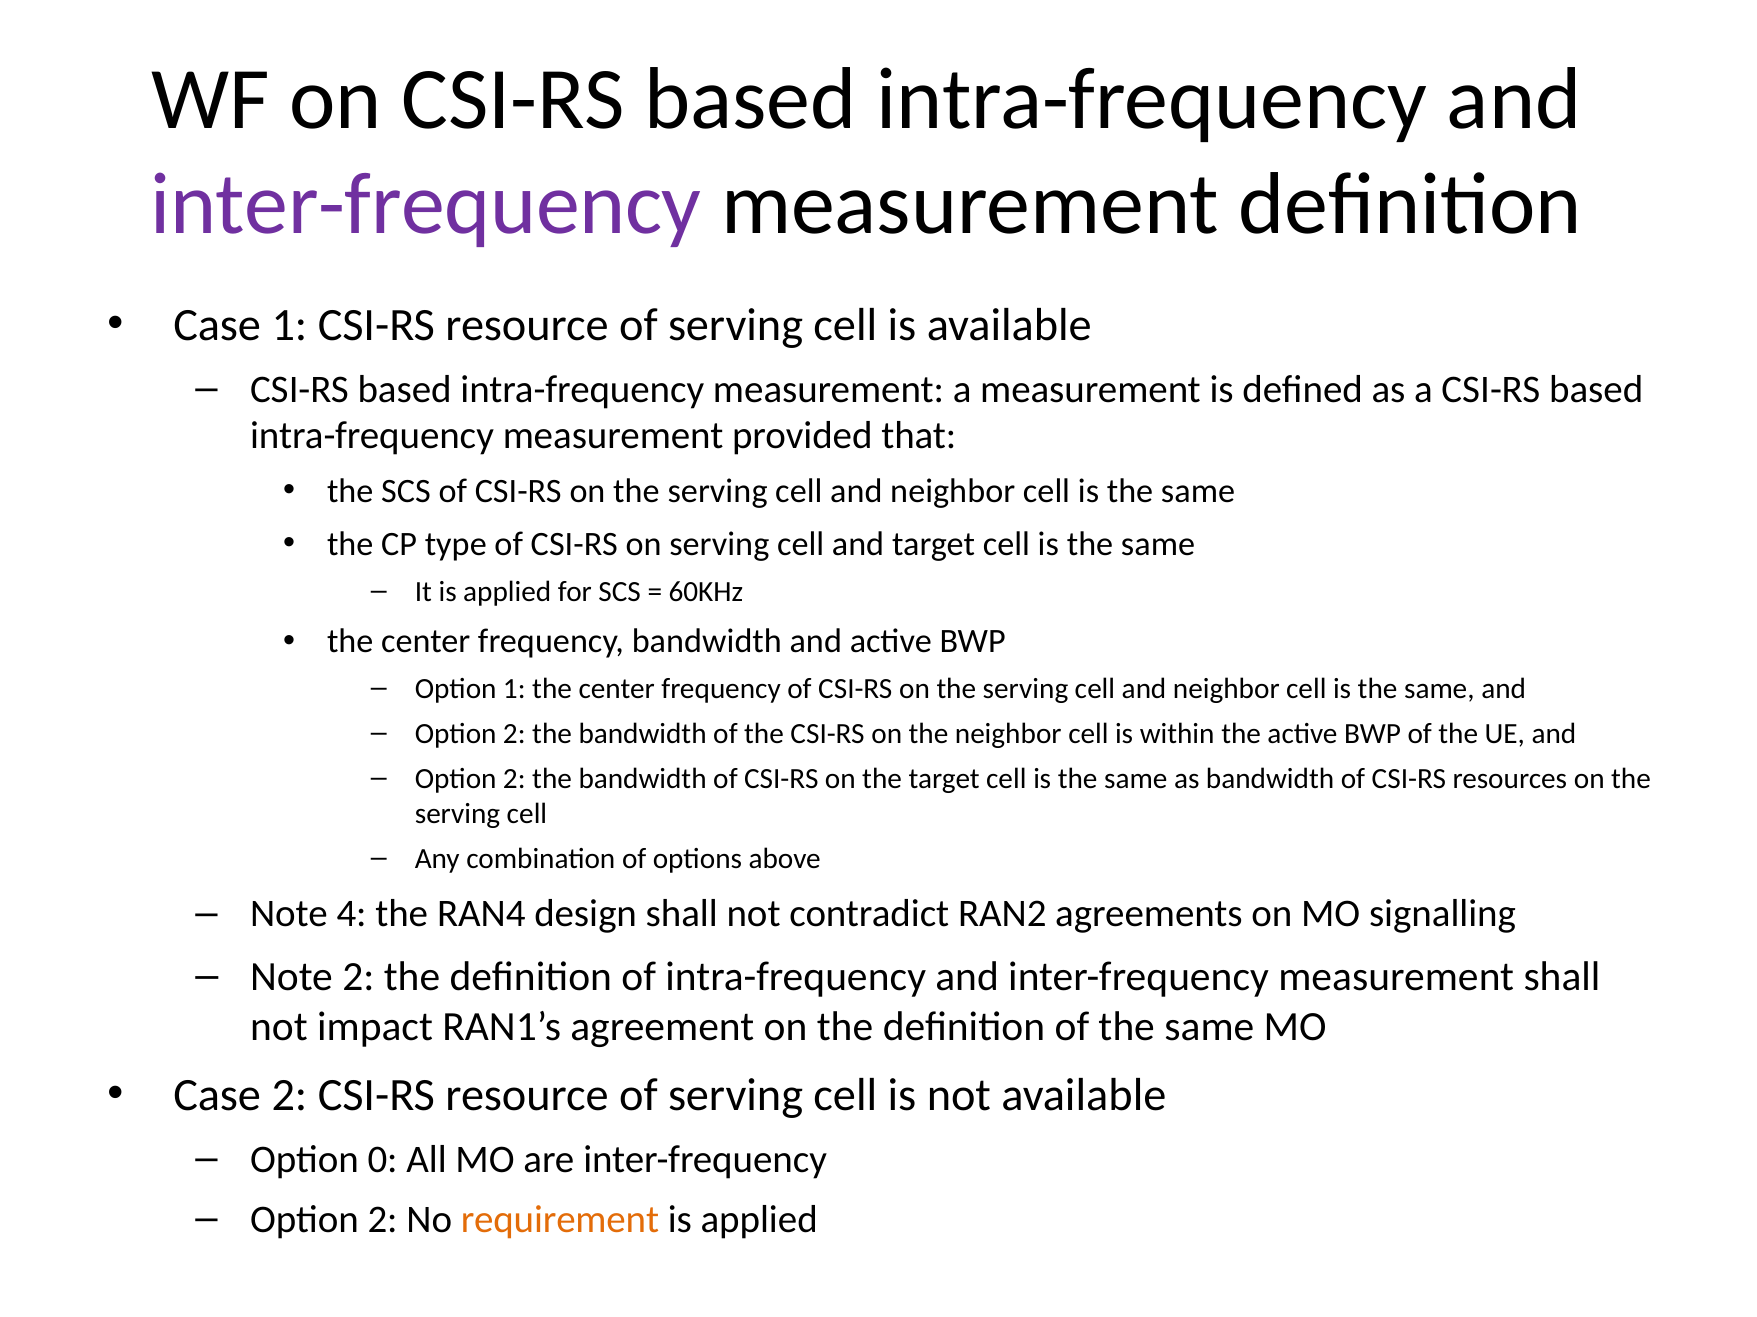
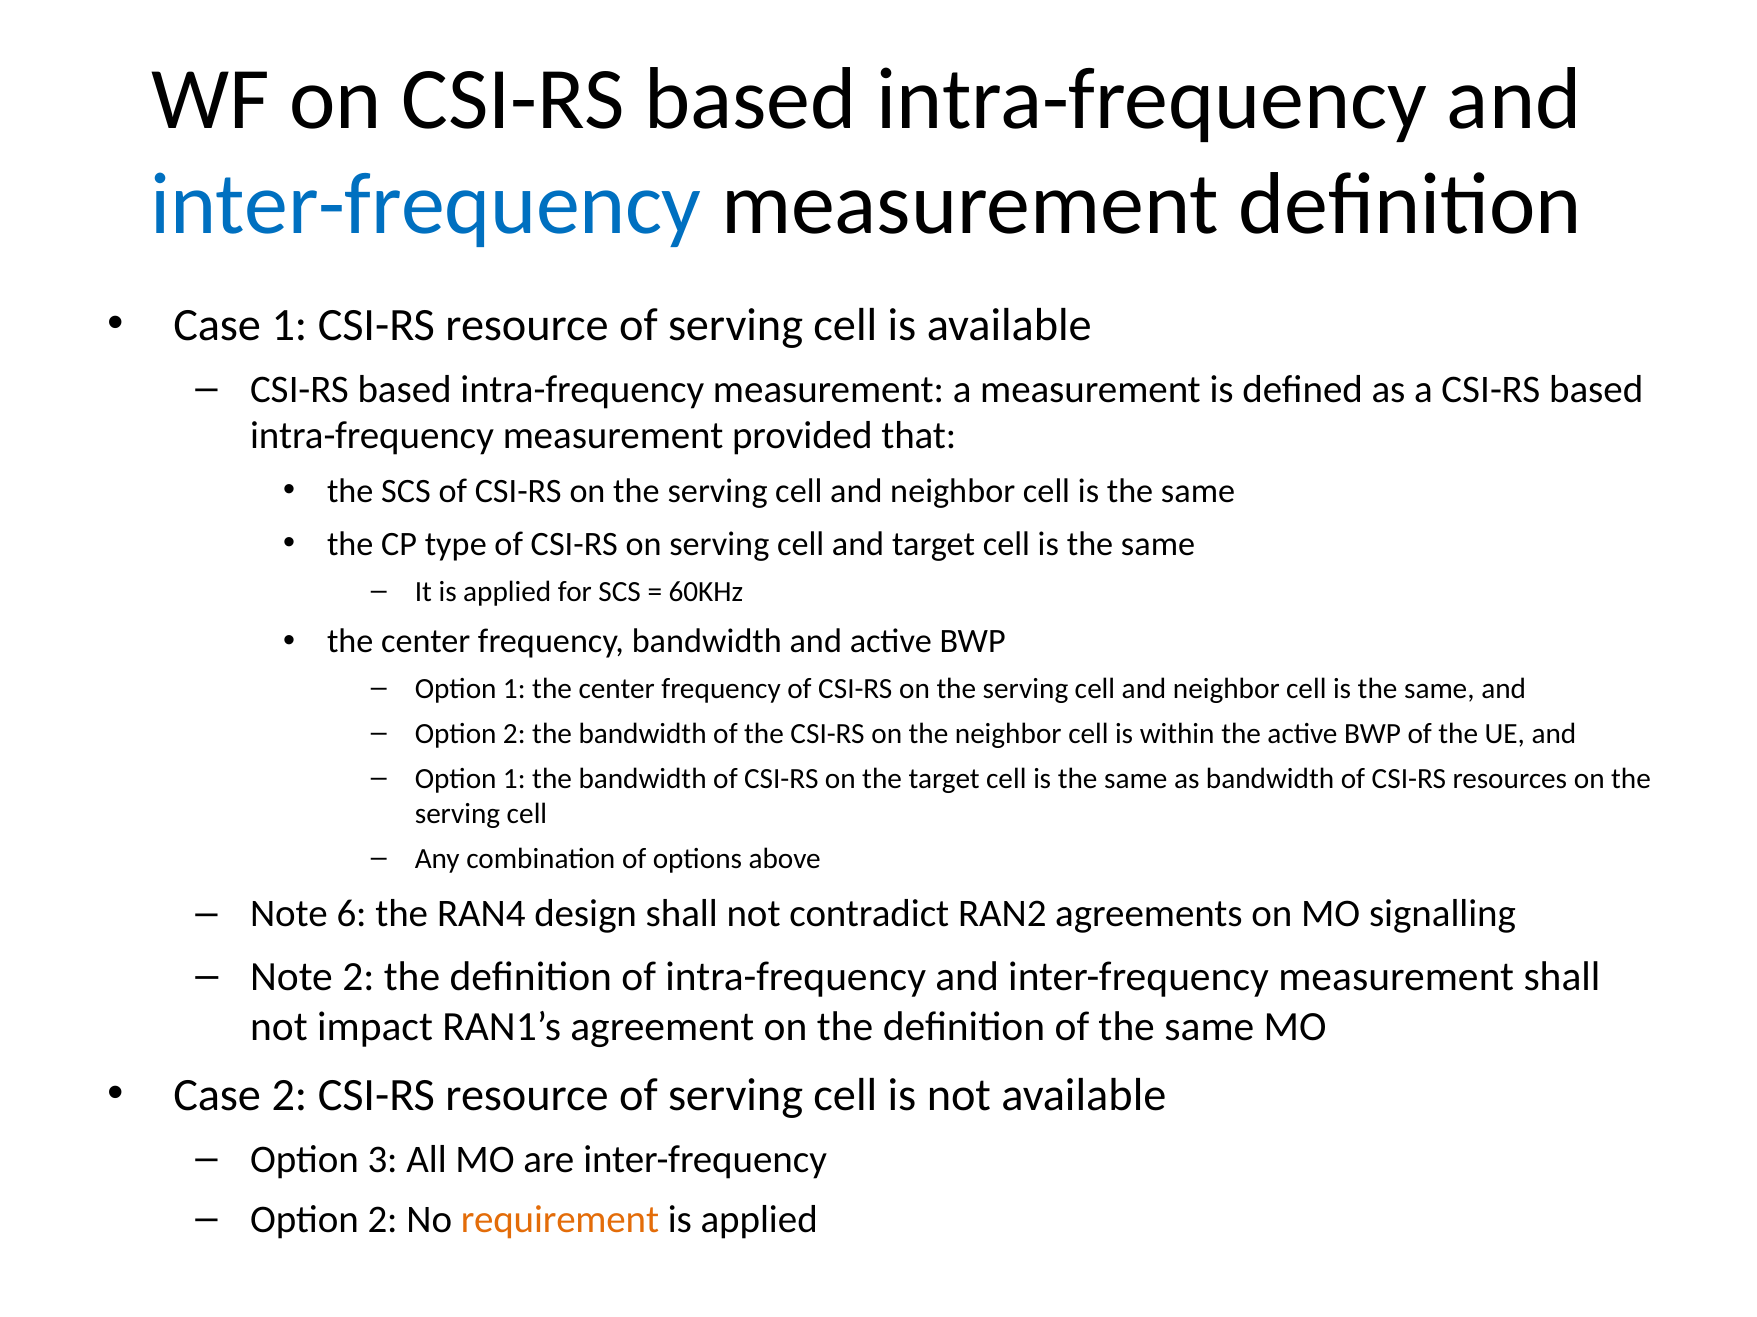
inter-frequency colour: purple -> blue (426, 205)
2: 2 -> 1 (514, 779)
4: 4 -> 6 (352, 915)
0: 0 -> 3 (383, 1160)
